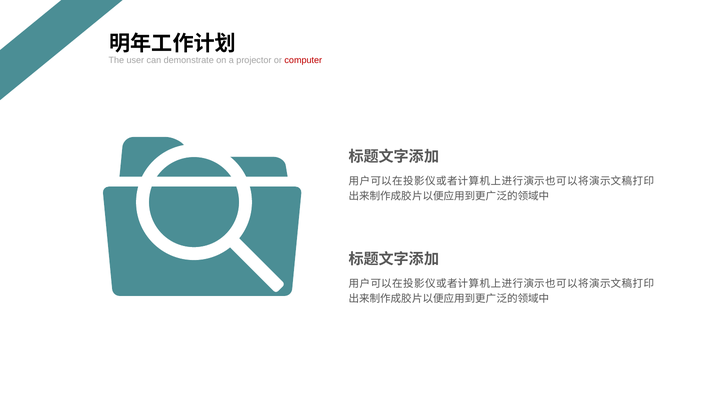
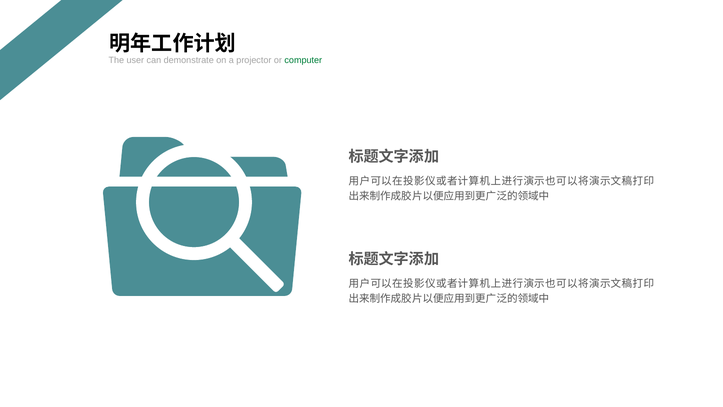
computer colour: red -> green (303, 60)
